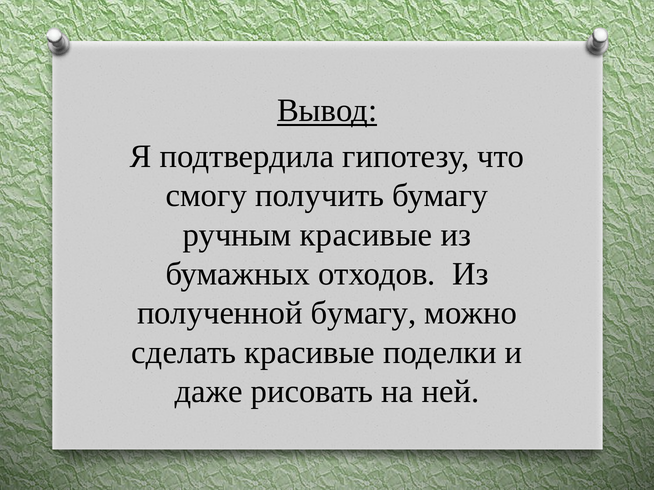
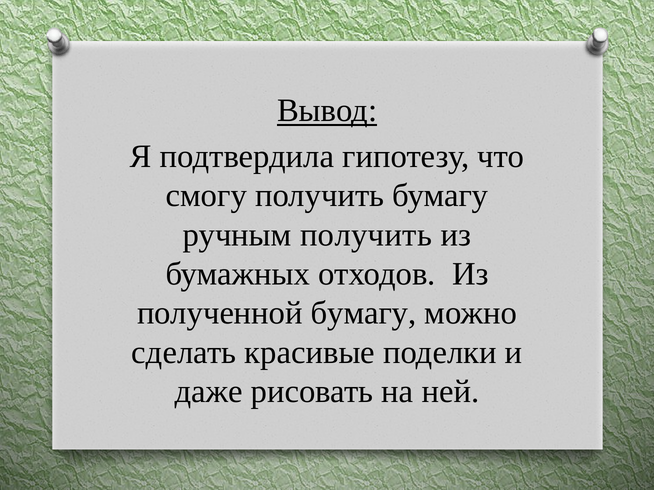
ручным красивые: красивые -> получить (366, 235)
